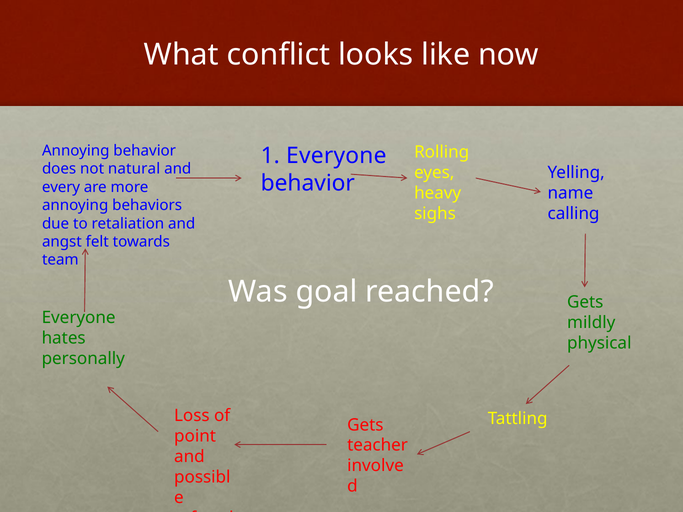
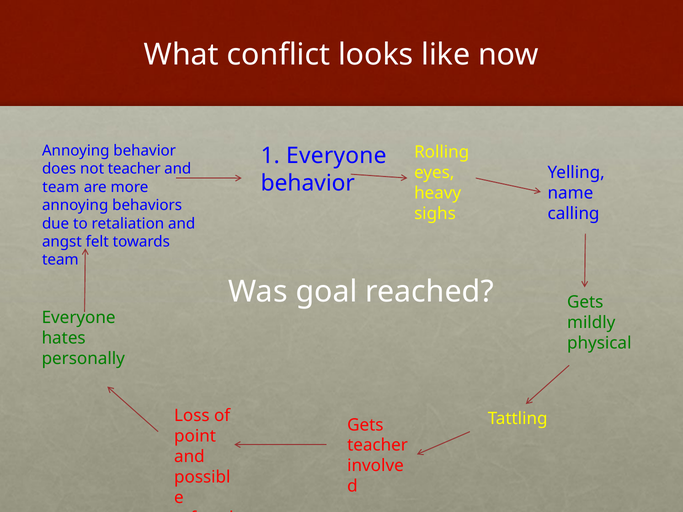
not natural: natural -> teacher (134, 169)
every: every -> team (61, 187)
